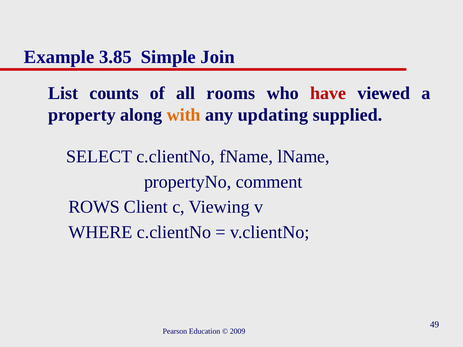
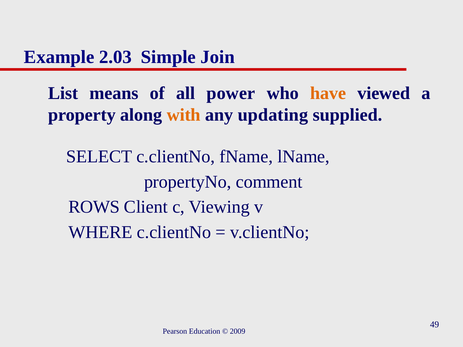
3.85: 3.85 -> 2.03 (115, 57)
counts: counts -> means (114, 93)
rooms: rooms -> power (231, 93)
have colour: red -> orange (328, 93)
